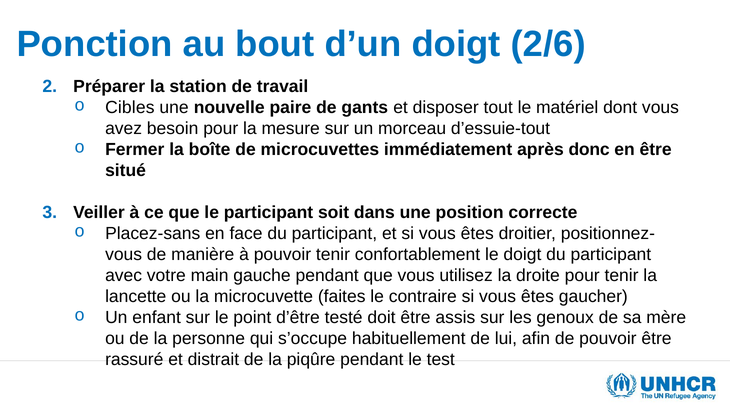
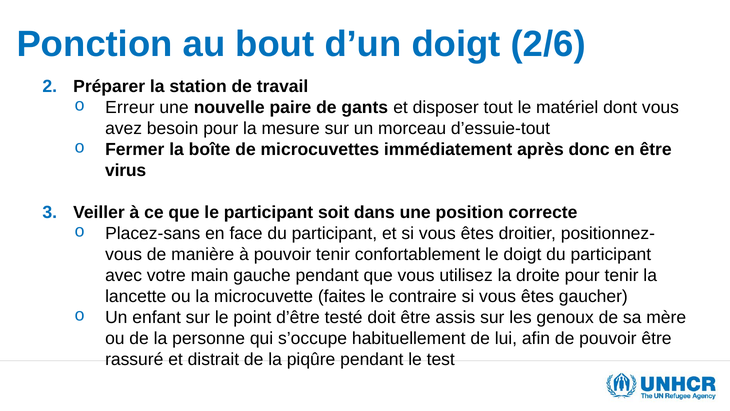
Cibles: Cibles -> Erreur (130, 107)
situé: situé -> virus (126, 170)
